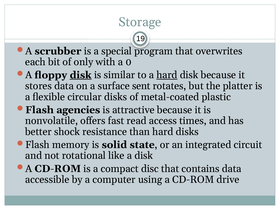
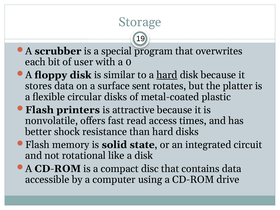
only: only -> user (83, 62)
disk underline: present -> none (81, 75)
agencies: agencies -> printers (78, 110)
